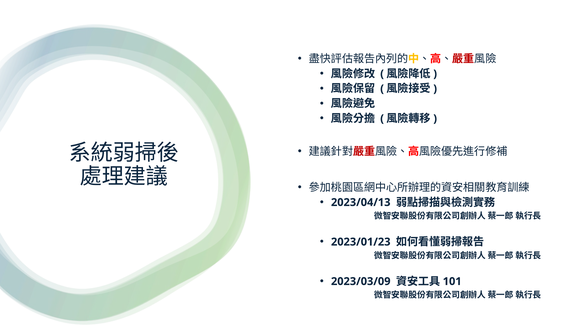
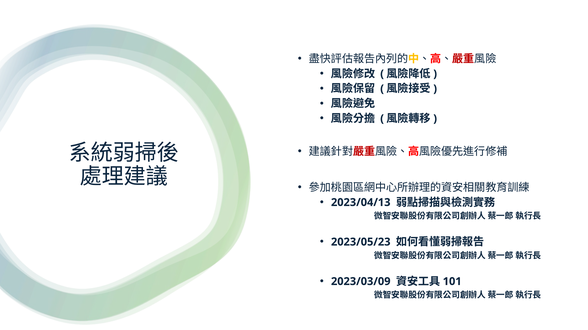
2023/01/23: 2023/01/23 -> 2023/05/23 (361, 242)
